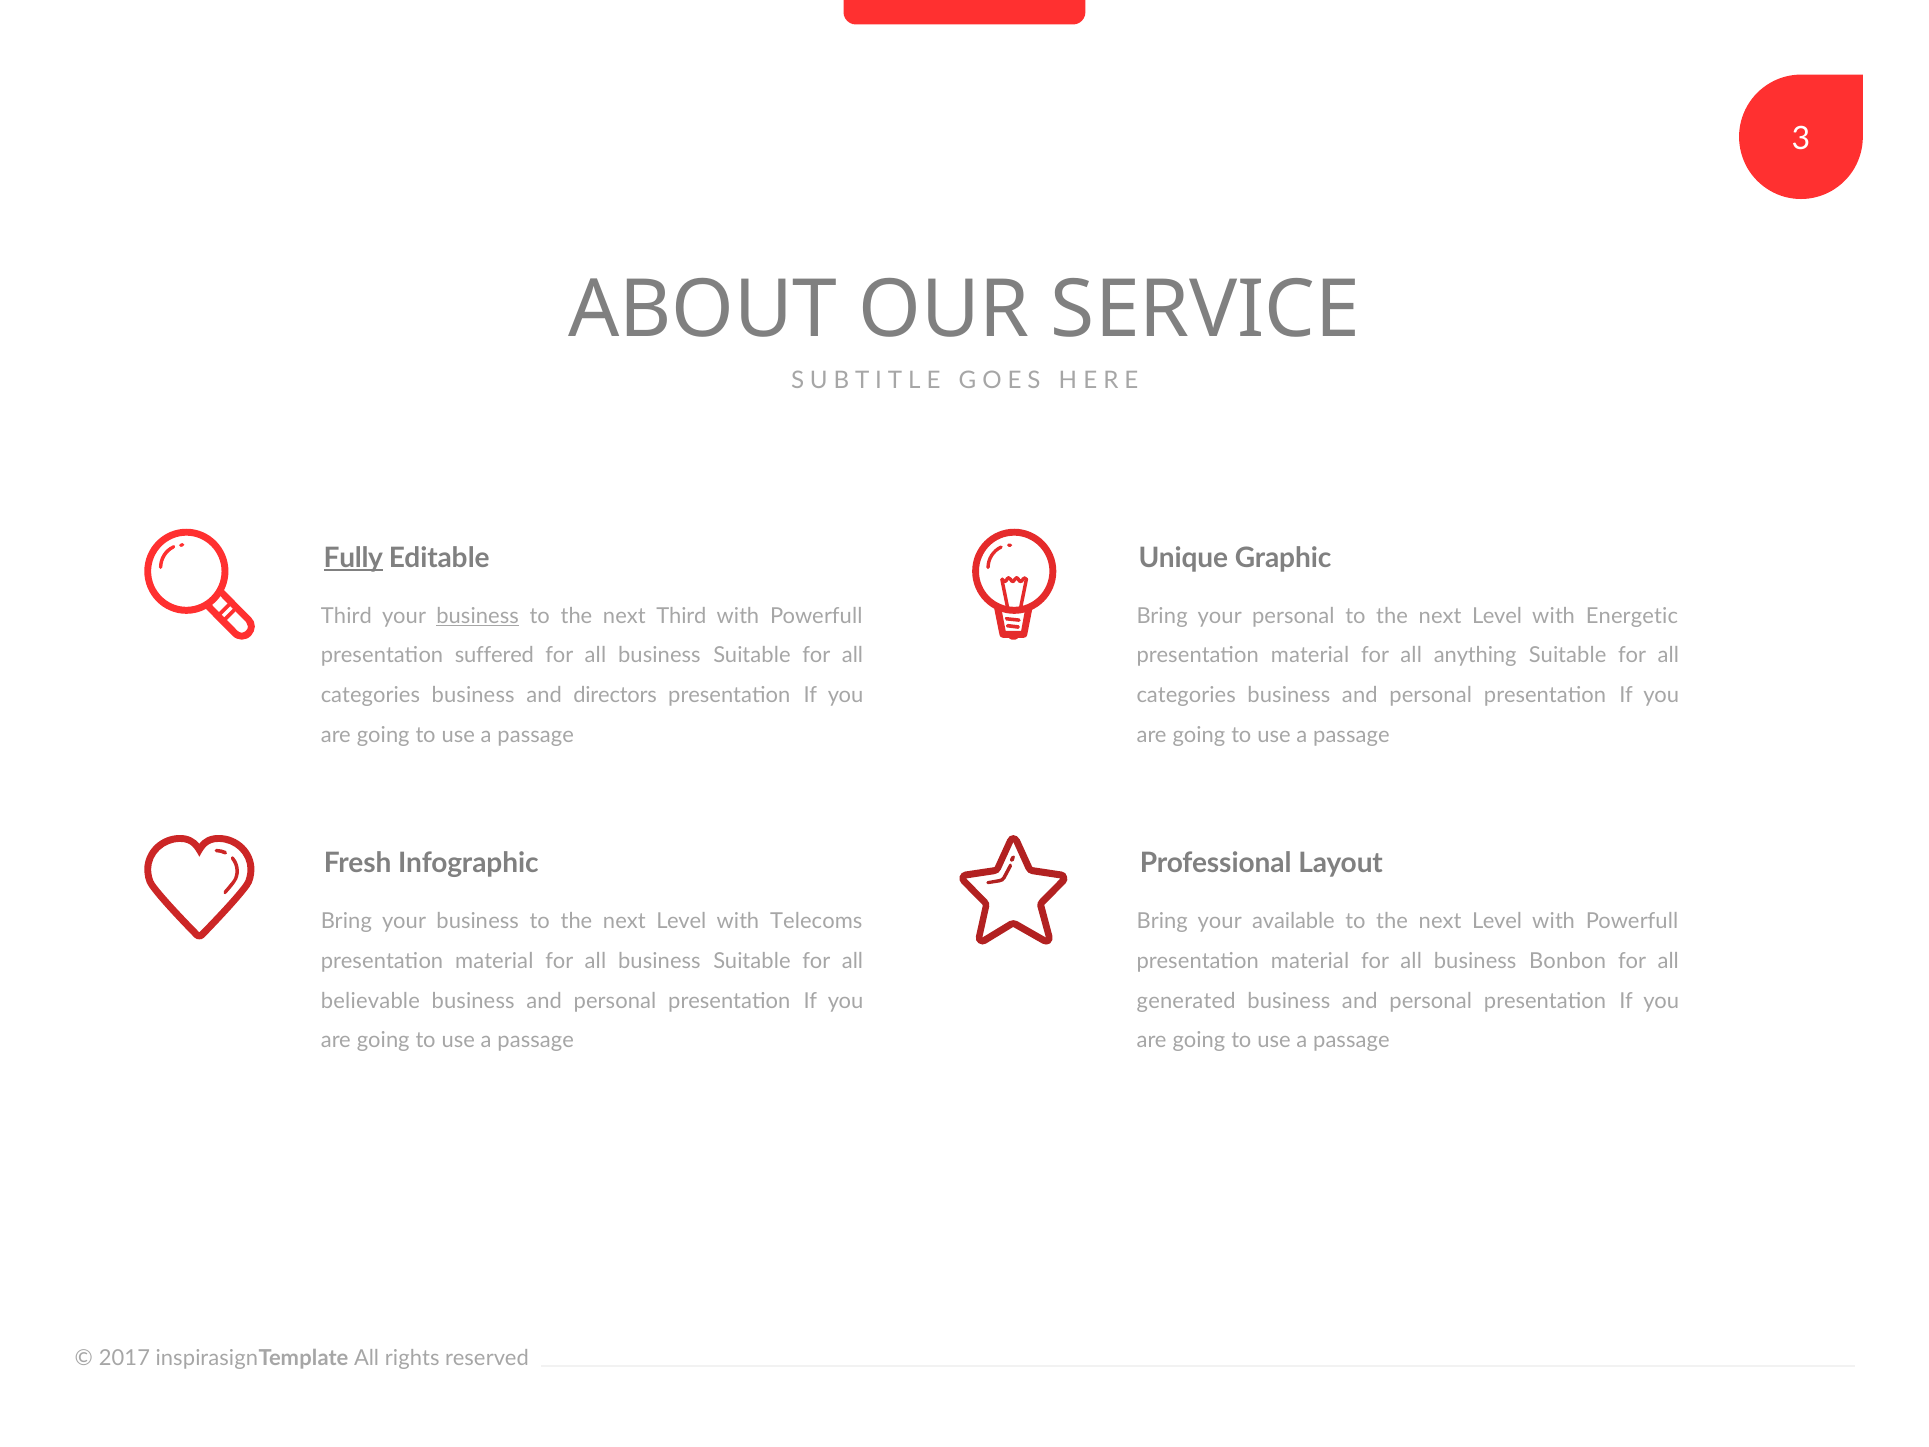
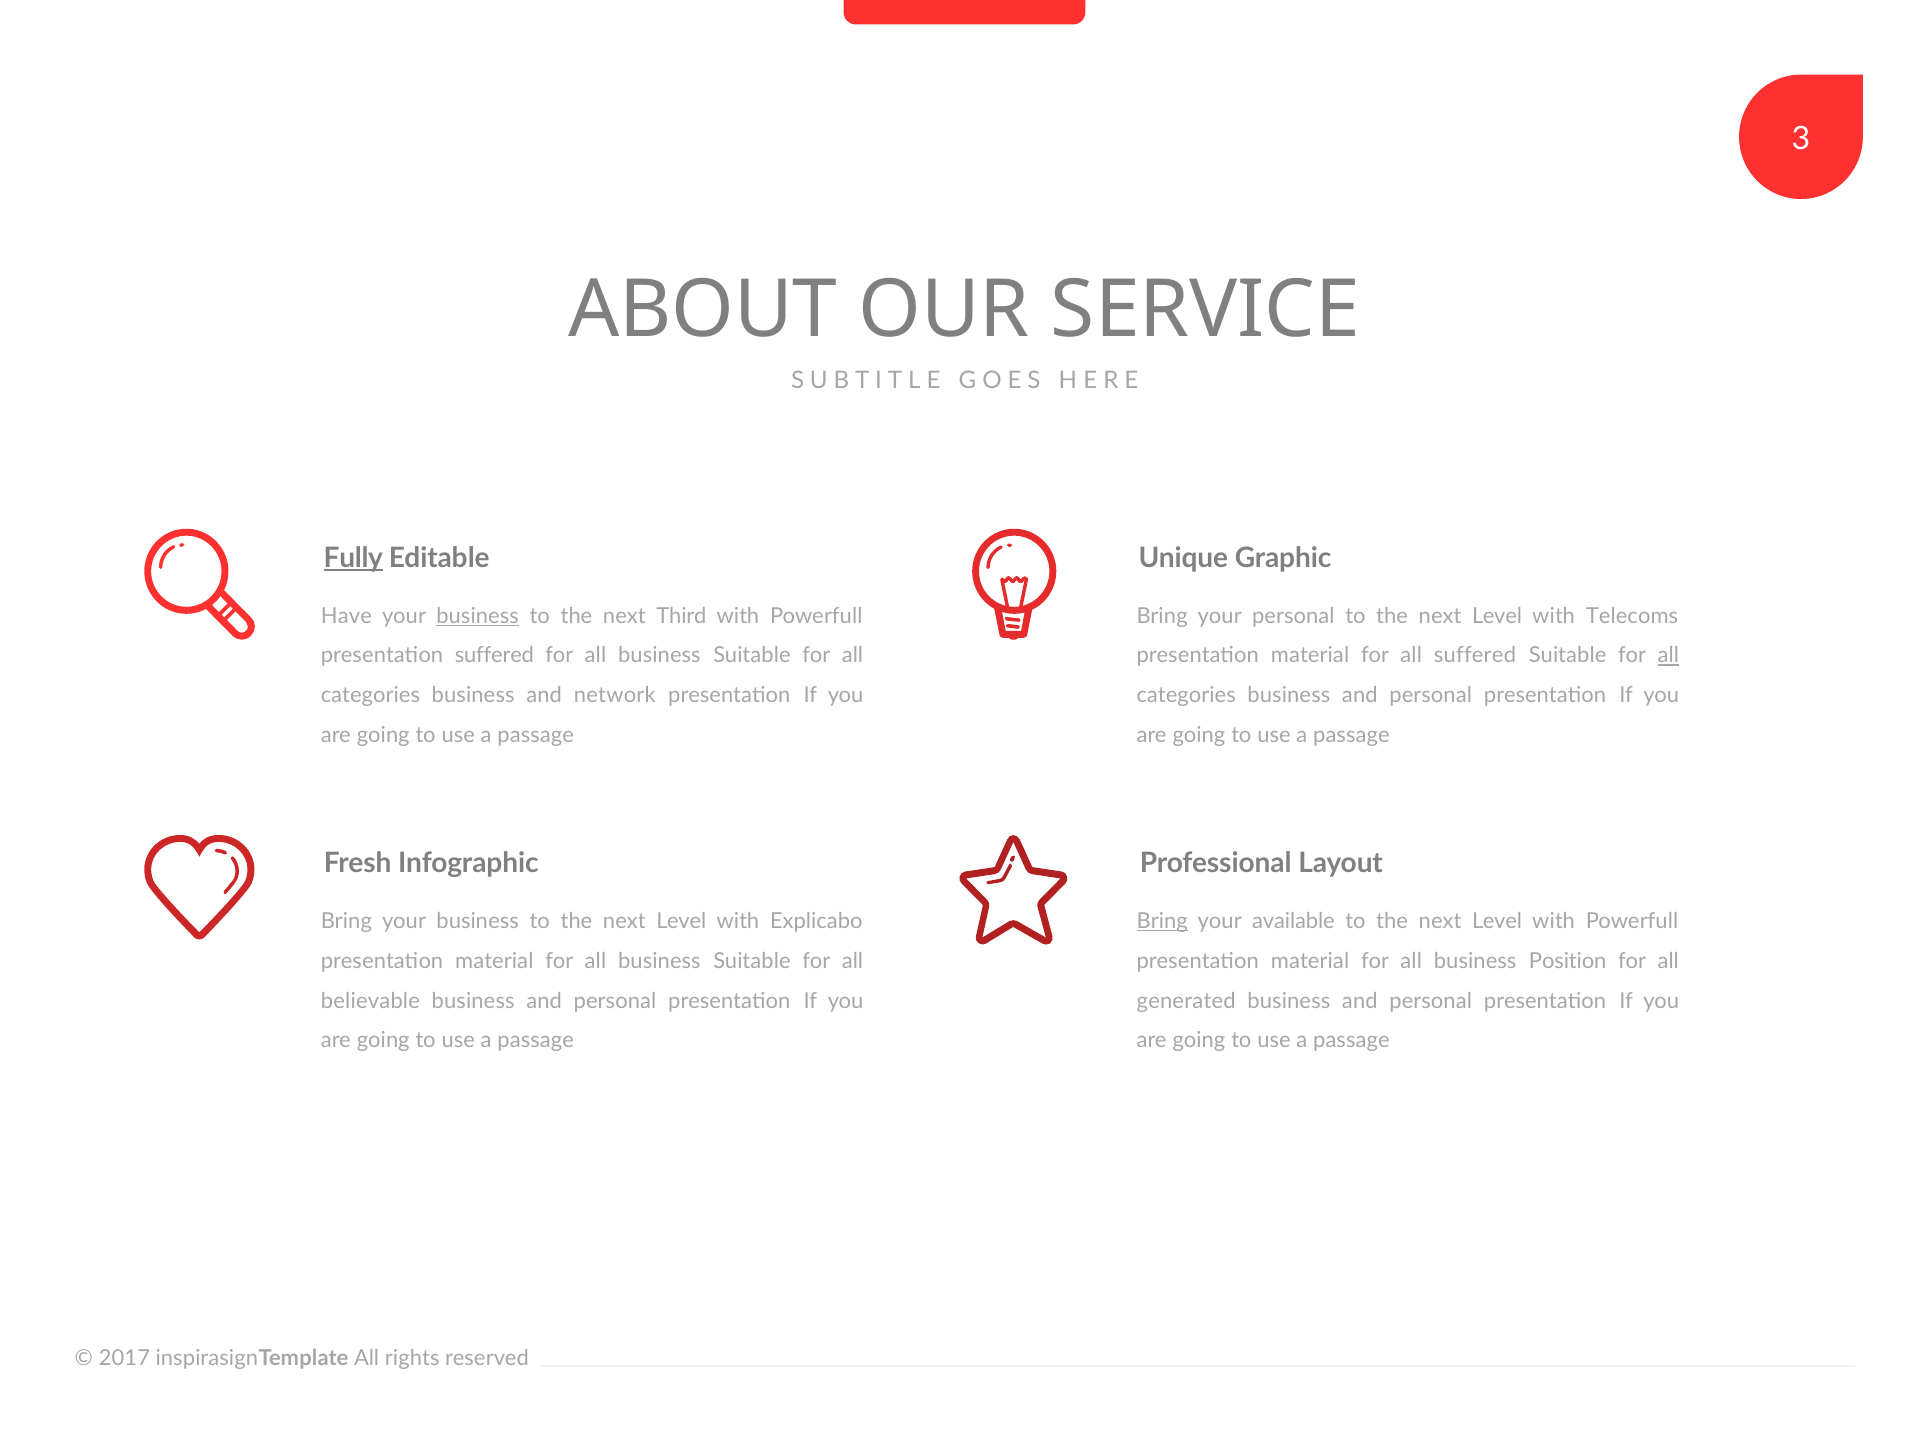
Third: Third -> Have (346, 616)
Energetic: Energetic -> Telecoms (1632, 616)
all anything: anything -> suffered (1475, 655)
all underline: none -> present (1668, 655)
directors: directors -> network (615, 695)
Telecoms: Telecoms -> Explicabo (816, 921)
Bring underline: none -> present (1162, 921)
Bonbon: Bonbon -> Position (1568, 961)
